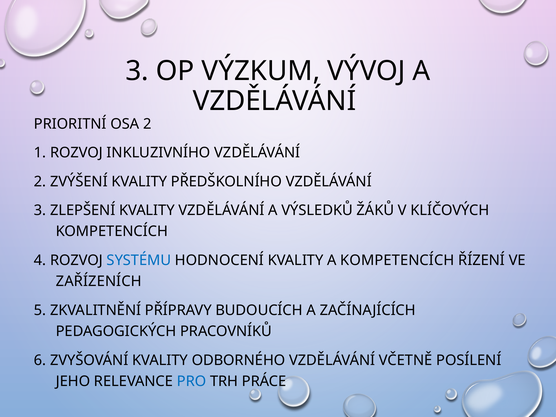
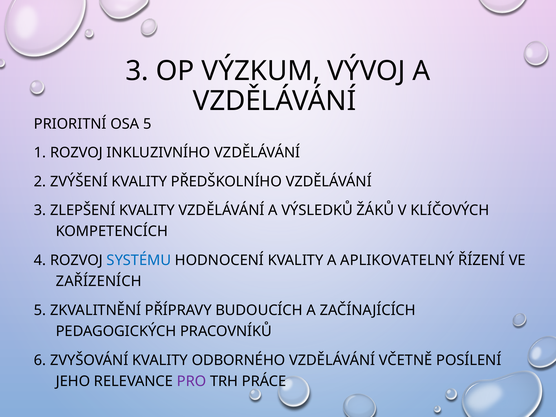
OSA 2: 2 -> 5 (147, 124)
A KOMPETENCÍCH: KOMPETENCÍCH -> APLIKOVATELNÝ (397, 260)
PRO colour: blue -> purple (192, 381)
